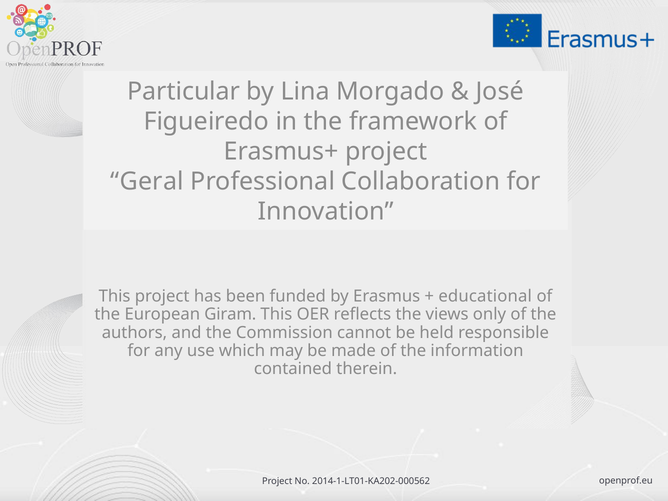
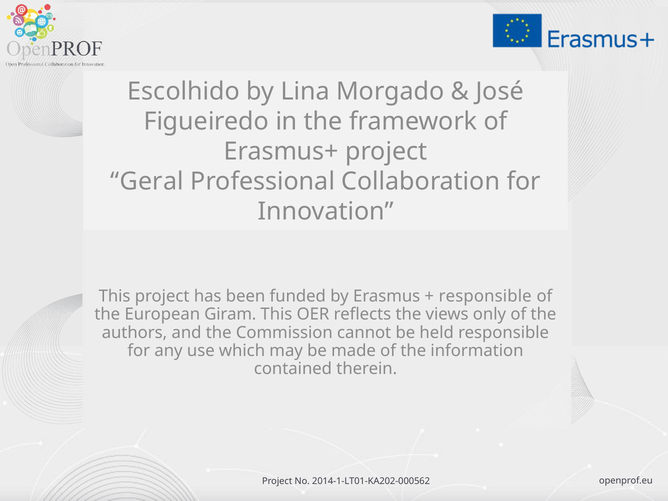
Particular: Particular -> Escolhido (184, 91)
educational: educational -> responsible (485, 296)
